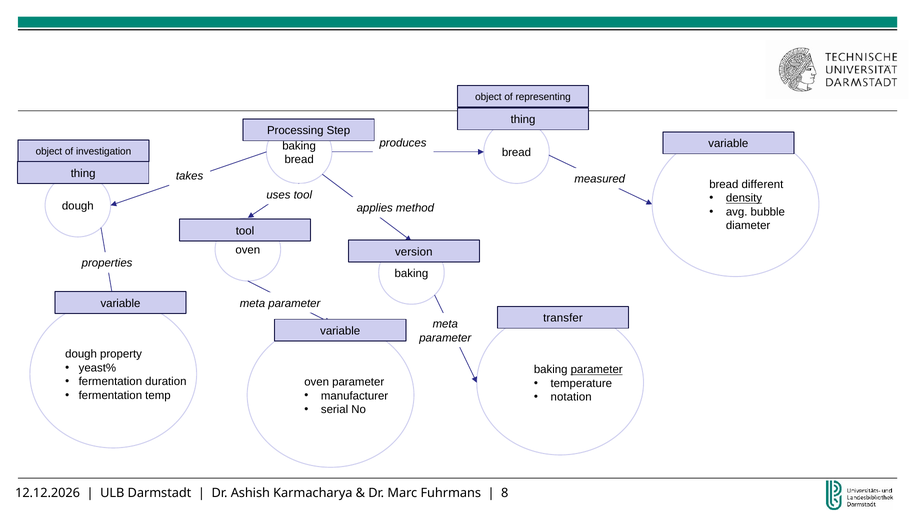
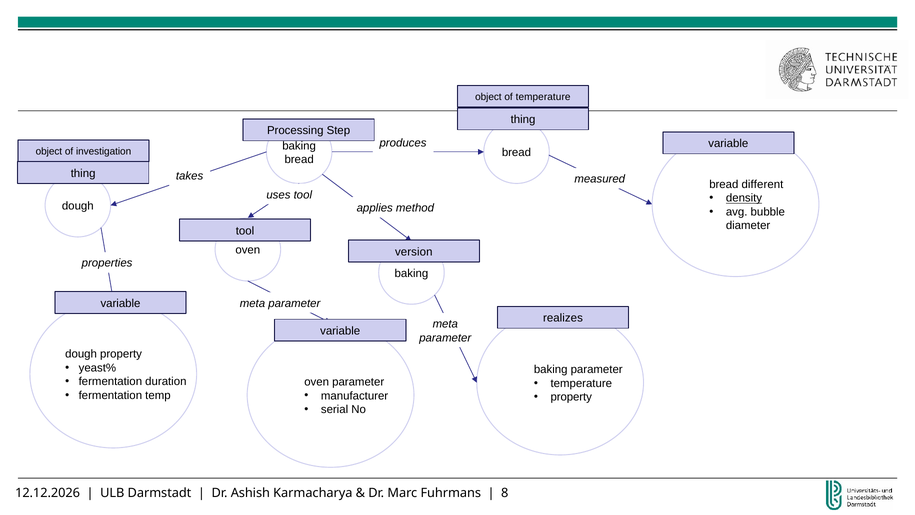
of representing: representing -> temperature (543, 97)
transfer: transfer -> realizes (563, 318)
parameter underline: present -> none (597, 369)
notation: notation -> property (571, 397)
